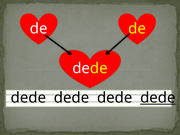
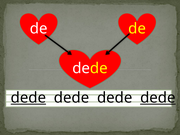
dede underline: none -> present (28, 98)
